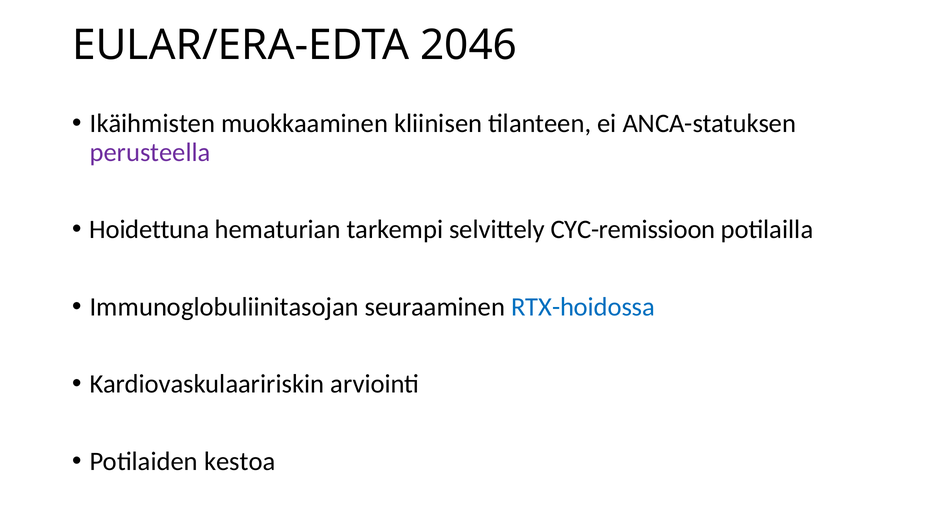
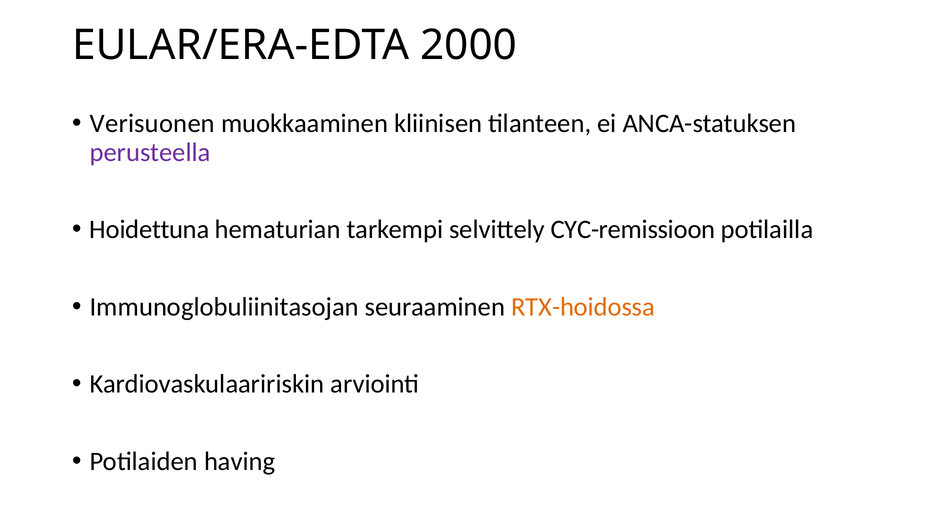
2046: 2046 -> 2000 (469, 45)
Ikäihmisten: Ikäihmisten -> Verisuonen (152, 124)
RTX-hoidossa colour: blue -> orange (583, 307)
kestoa: kestoa -> having (240, 461)
